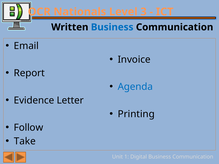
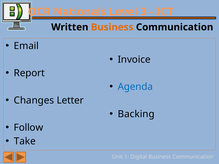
Business colour: blue -> orange (112, 27)
Evidence: Evidence -> Changes (34, 101)
Printing: Printing -> Backing (136, 114)
